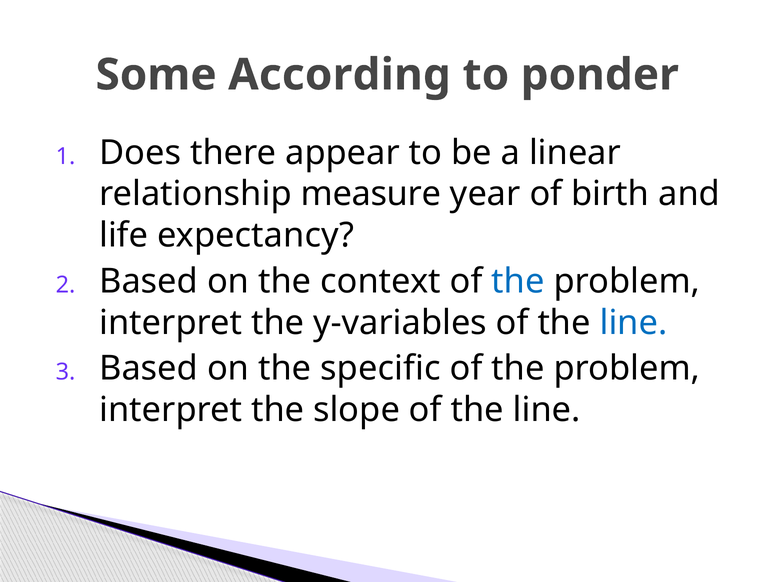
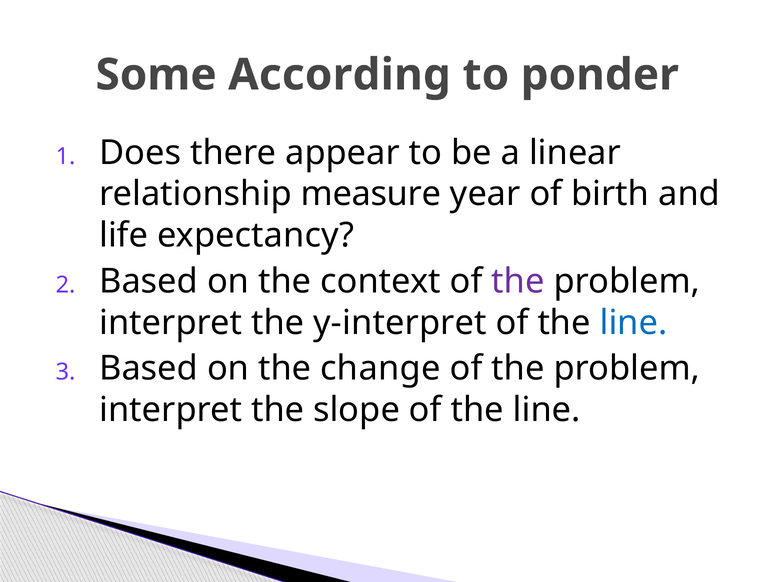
the colour: blue -> purple (518, 281)
y-variables: y-variables -> y-interpret (400, 322)
specific: specific -> change (380, 368)
